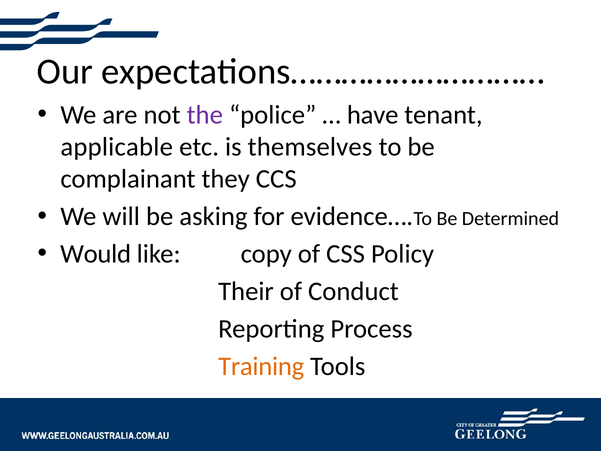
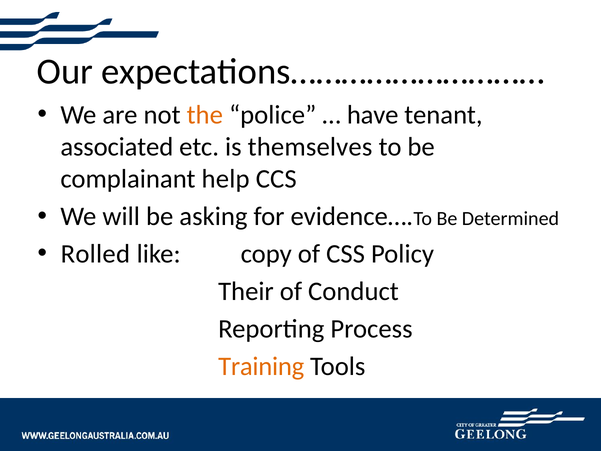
the colour: purple -> orange (205, 115)
applicable: applicable -> associated (117, 147)
they: they -> help (226, 179)
Would: Would -> Rolled (95, 254)
